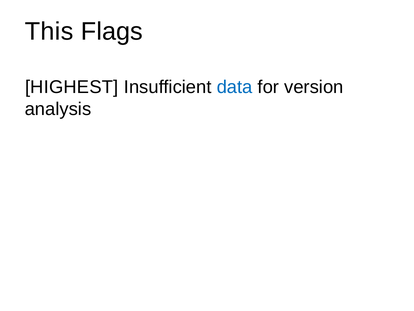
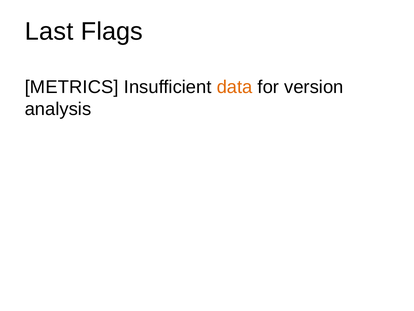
This: This -> Last (49, 31)
HIGHEST: HIGHEST -> METRICS (72, 87)
data colour: blue -> orange (235, 87)
